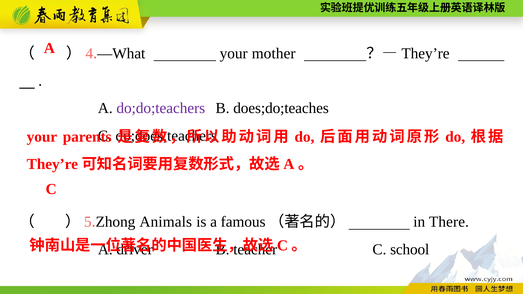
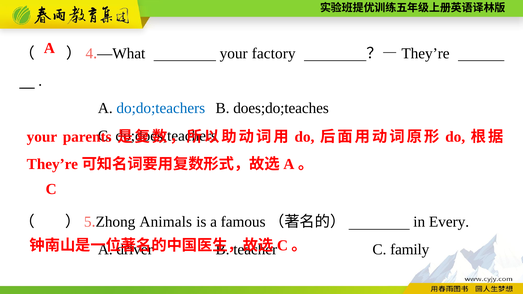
mother: mother -> factory (274, 53)
do;do;teachers colour: purple -> blue (161, 108)
There: There -> Every (449, 222)
school: school -> family (410, 250)
